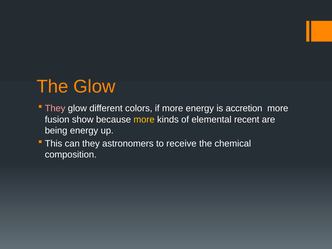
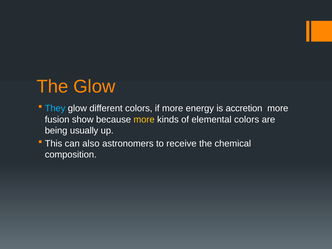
They colour: pink -> light blue (55, 108)
elemental recent: recent -> colors (247, 119)
being energy: energy -> usually (84, 131)
can they: they -> also (91, 143)
